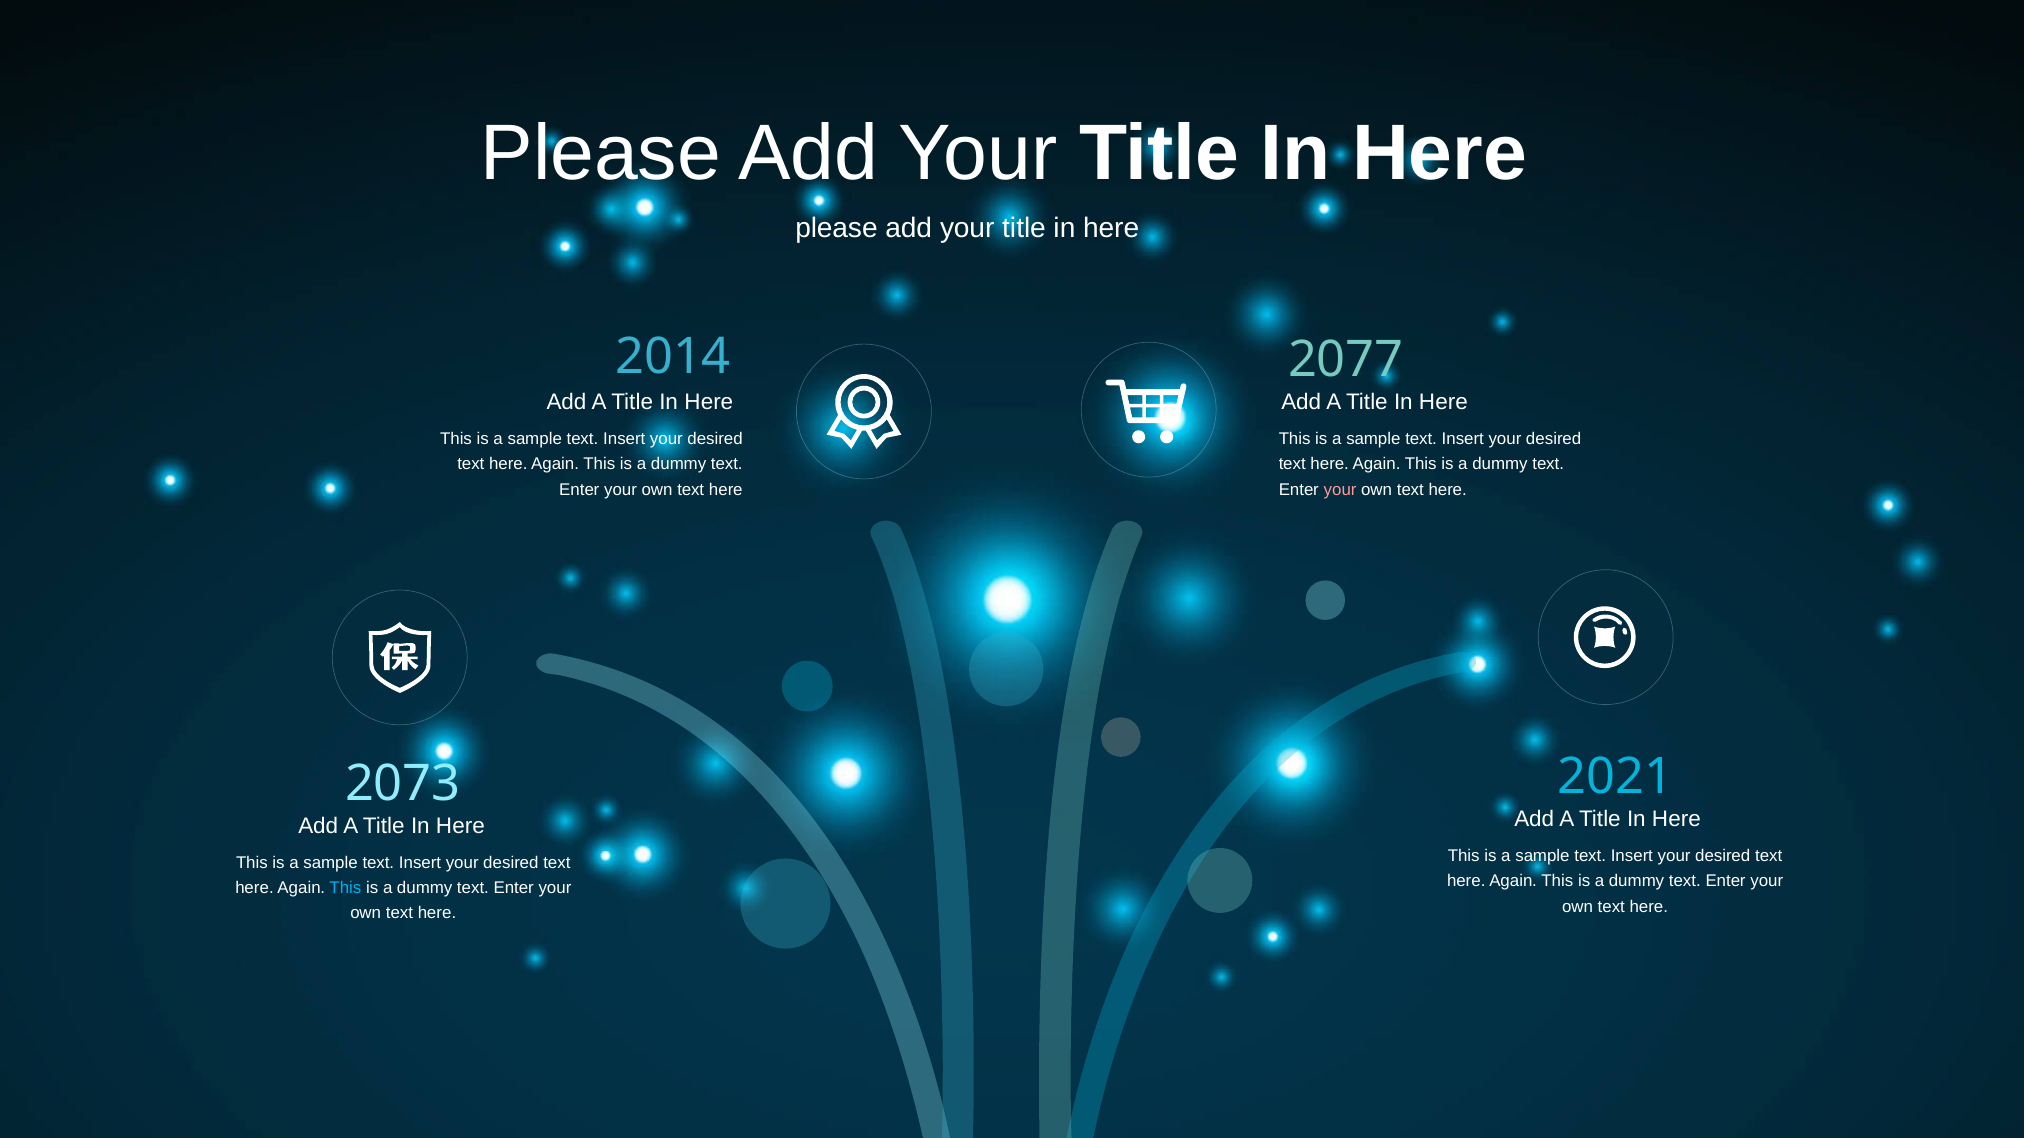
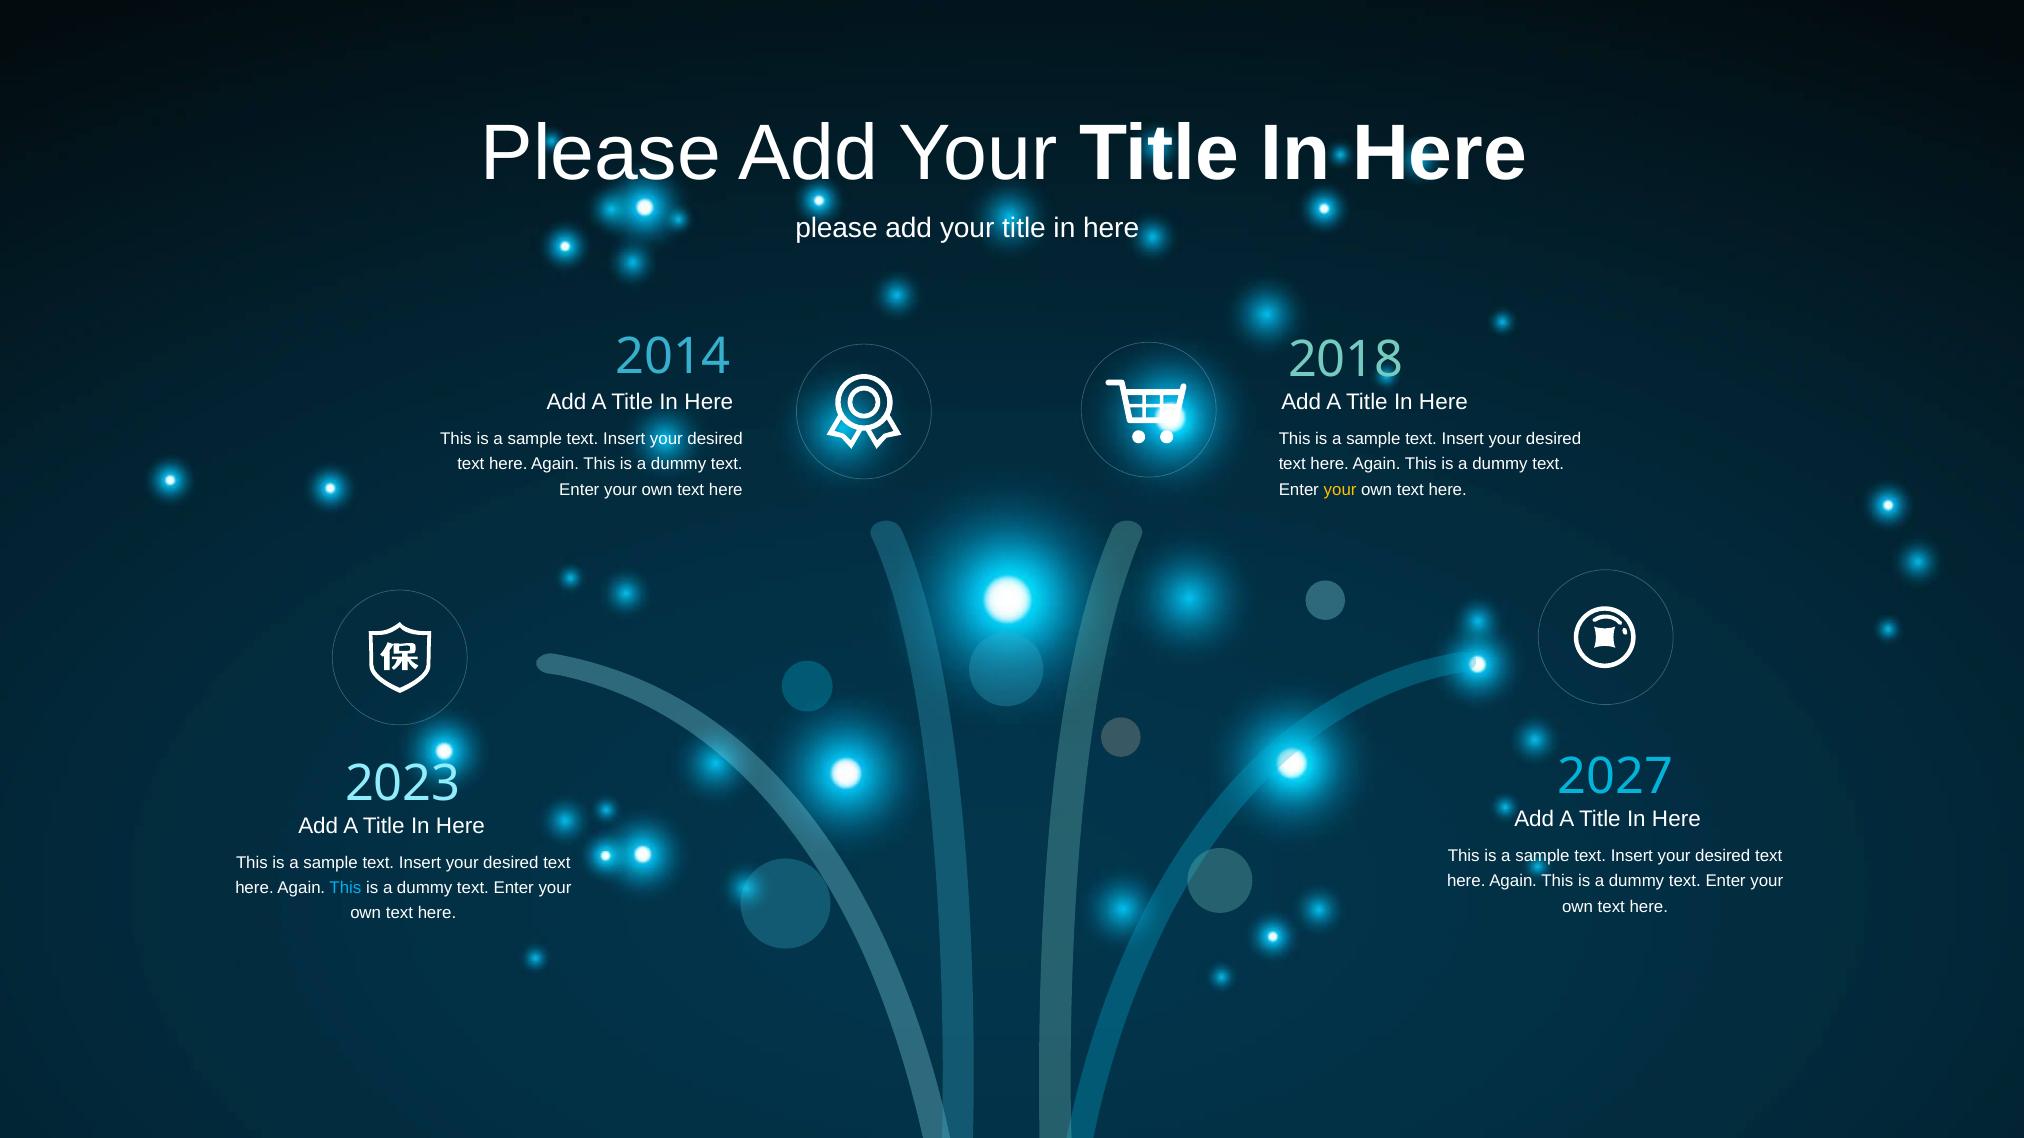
2077: 2077 -> 2018 (1346, 360)
your colour: pink -> yellow (1340, 490)
2021: 2021 -> 2027 (1616, 777)
2073: 2073 -> 2023 (403, 784)
